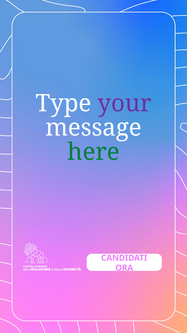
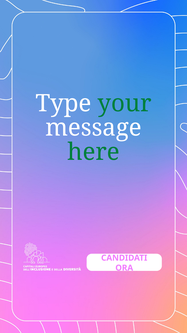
your colour: purple -> green (124, 103)
